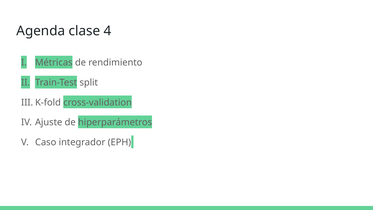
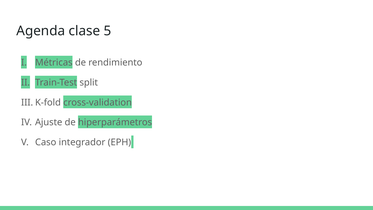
4: 4 -> 5 (108, 31)
